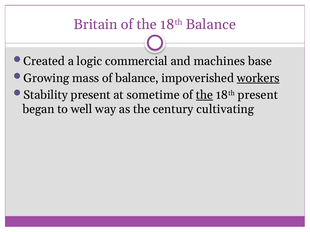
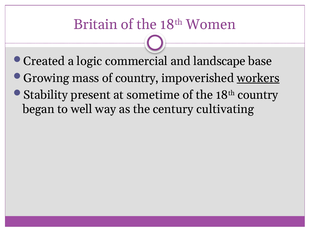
18th Balance: Balance -> Women (211, 24)
machines: machines -> landscape (219, 61)
of balance: balance -> country (137, 78)
the underline: present -> none (204, 95)
18th present: present -> country (258, 95)
